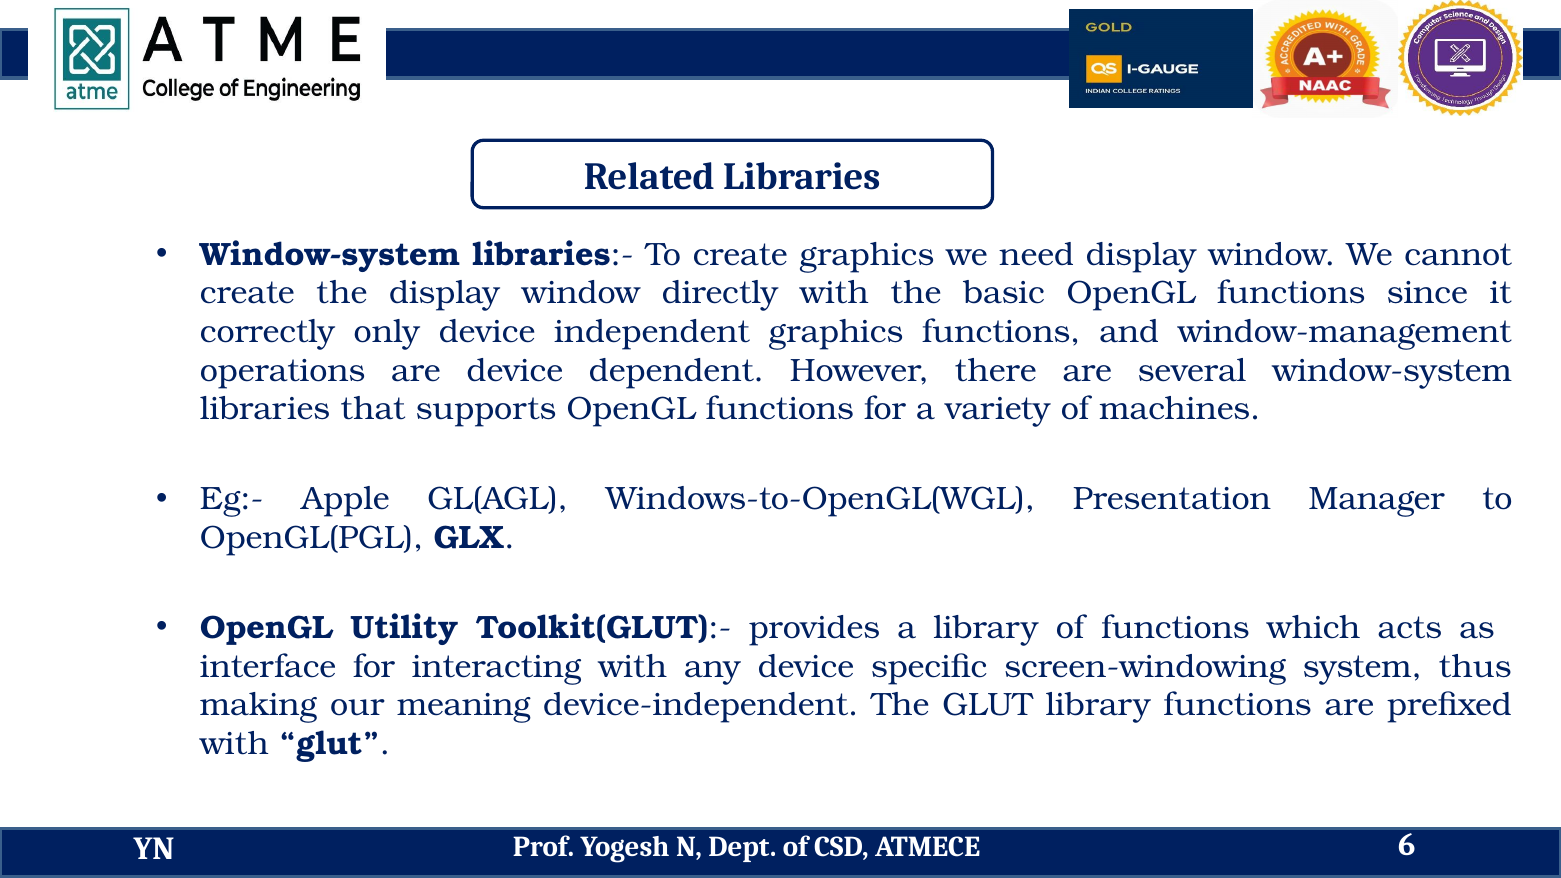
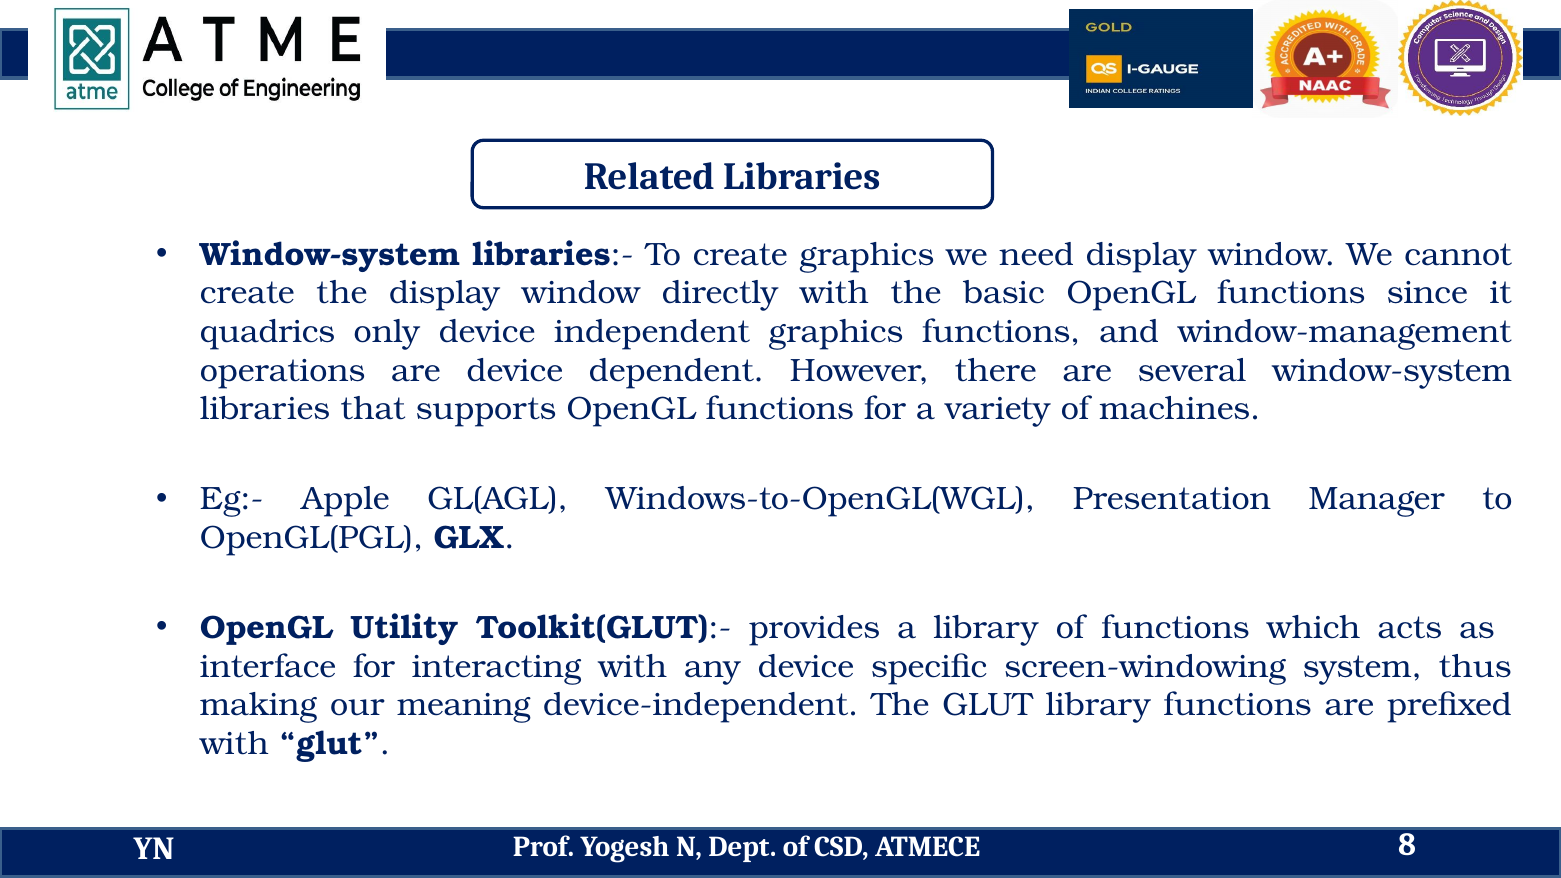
correctly: correctly -> quadrics (268, 332)
6: 6 -> 8 (1407, 845)
